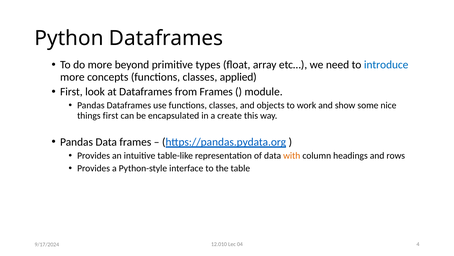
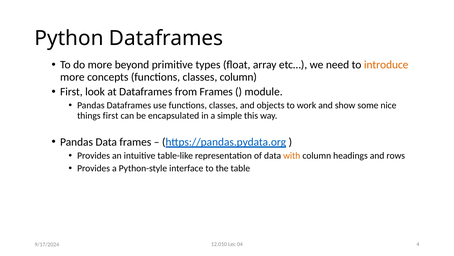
introduce colour: blue -> orange (386, 65)
classes applied: applied -> column (238, 77)
create: create -> simple (230, 115)
